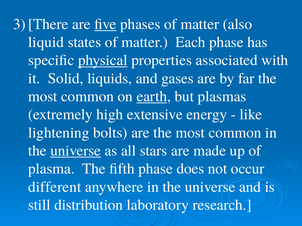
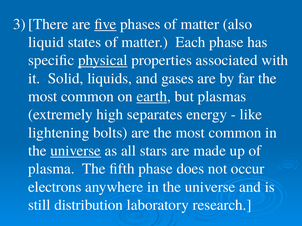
extensive: extensive -> separates (155, 115)
different: different -> electrons (55, 187)
